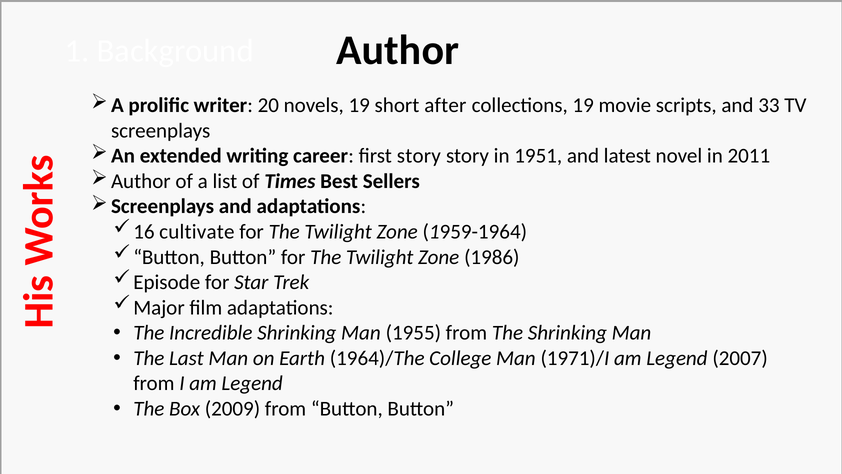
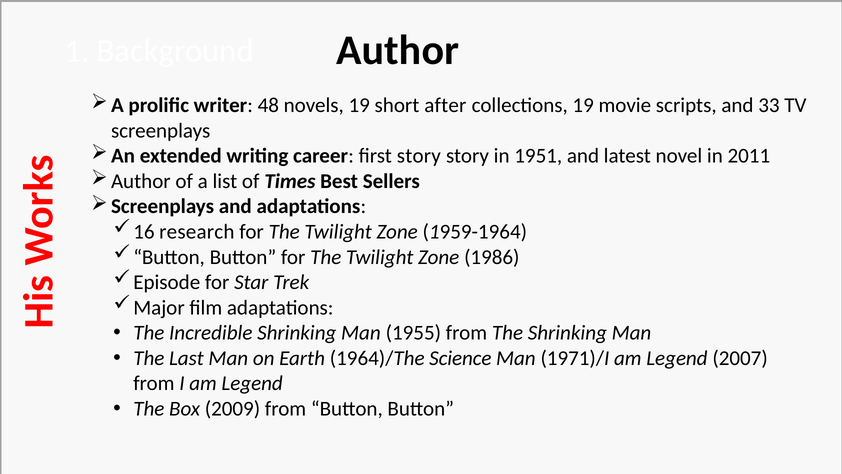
20: 20 -> 48 (268, 105)
cultivate: cultivate -> research (197, 232)
College: College -> Science (460, 358)
